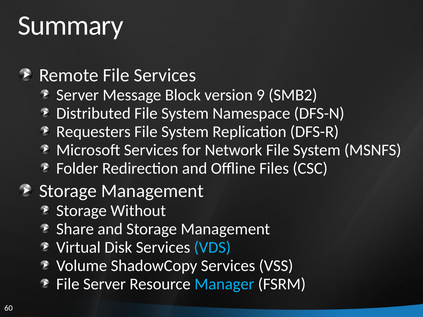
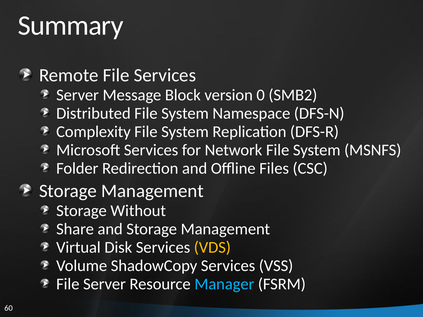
9: 9 -> 0 (261, 95)
Requesters: Requesters -> Complexity (93, 132)
VDS colour: light blue -> yellow (212, 248)
